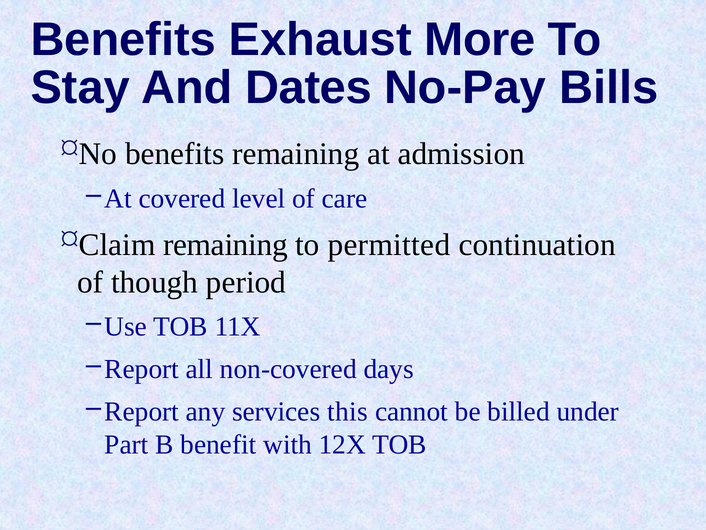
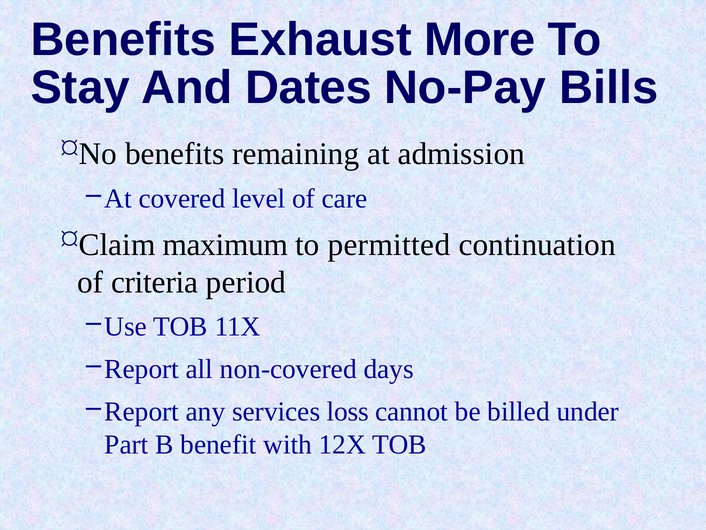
Claim remaining: remaining -> maximum (225, 245)
though: though -> criteria (155, 282)
this: this -> loss (348, 411)
